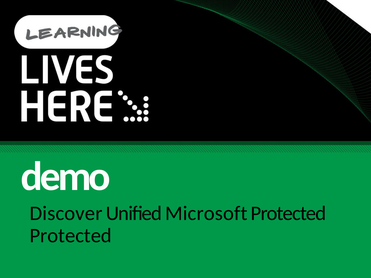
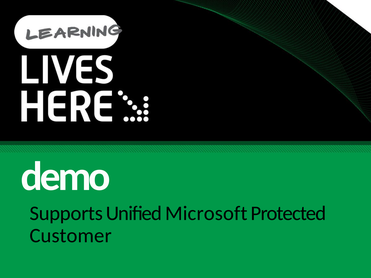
Discover: Discover -> Supports (66, 214)
Protected: Protected -> Customer (71, 236)
